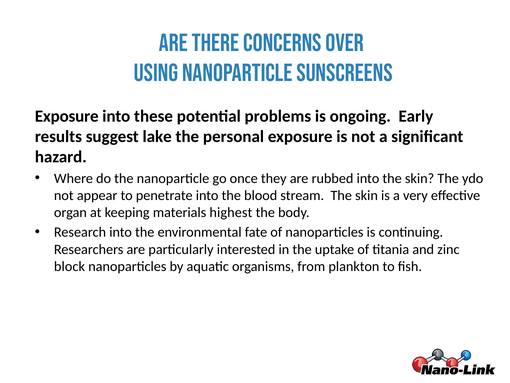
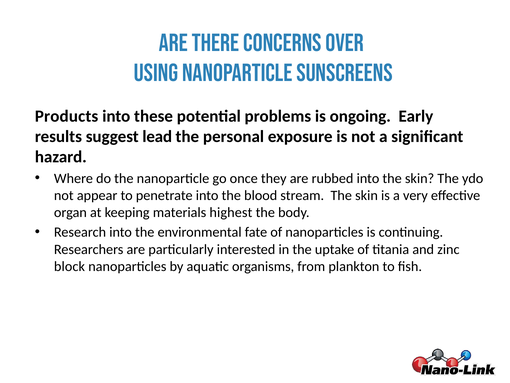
Exposure: Exposure -> Products (67, 116)
lake: lake -> lead (157, 136)
